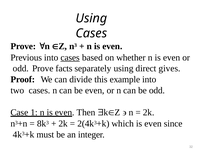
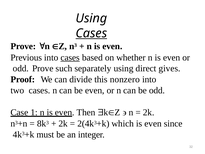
Cases underline: none -> present (91, 33)
facts: facts -> such (64, 68)
example: example -> nonzero (125, 79)
